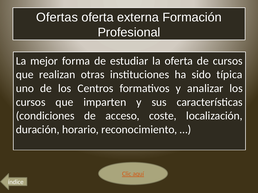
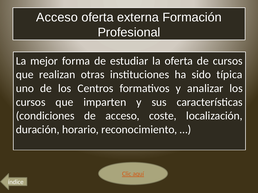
Ofertas: Ofertas -> Acceso (57, 17)
